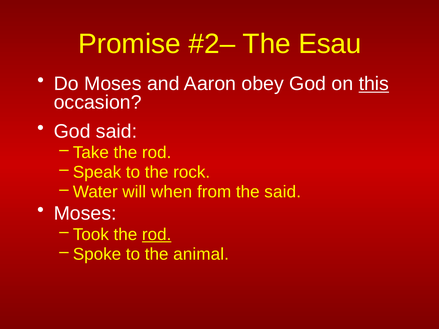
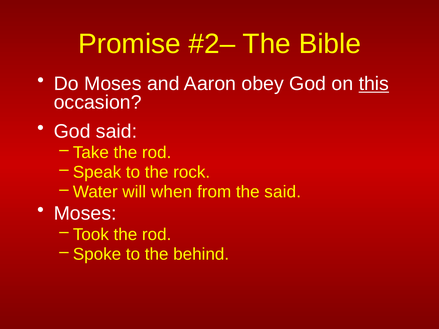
Esau: Esau -> Bible (330, 44)
rod underline: present -> none (157, 235)
animal: animal -> behind (201, 254)
